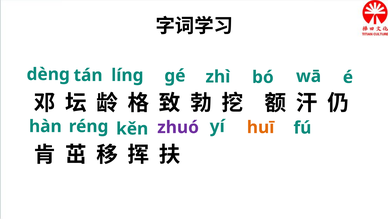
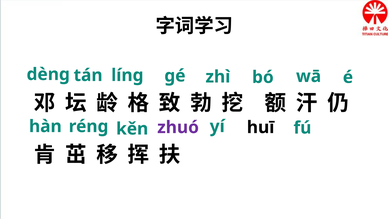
huī colour: orange -> black (261, 127)
